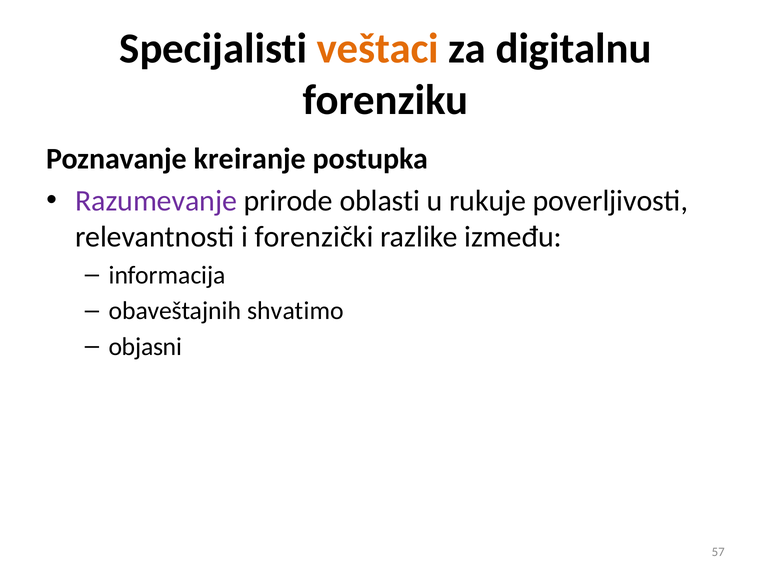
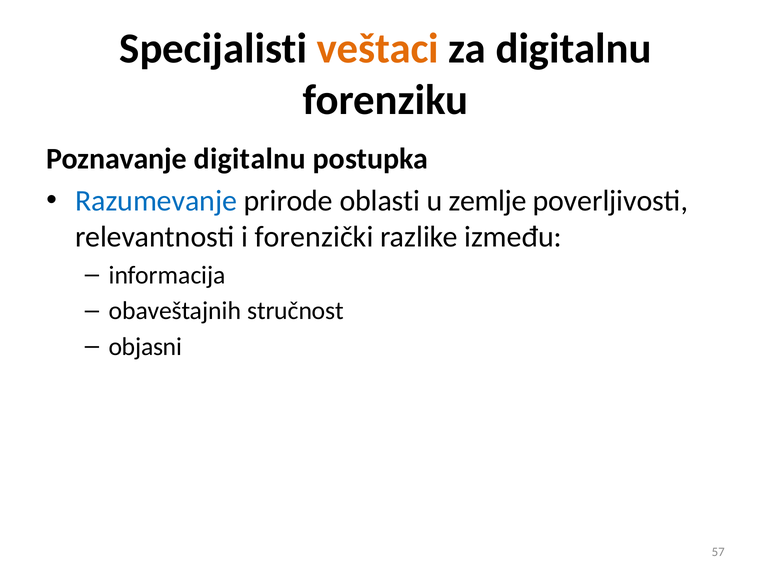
Poznavanje kreiranje: kreiranje -> digitalnu (250, 159)
Razumevanje colour: purple -> blue (156, 201)
rukuje: rukuje -> zemlje (488, 201)
shvatimo: shvatimo -> stručnost (296, 311)
